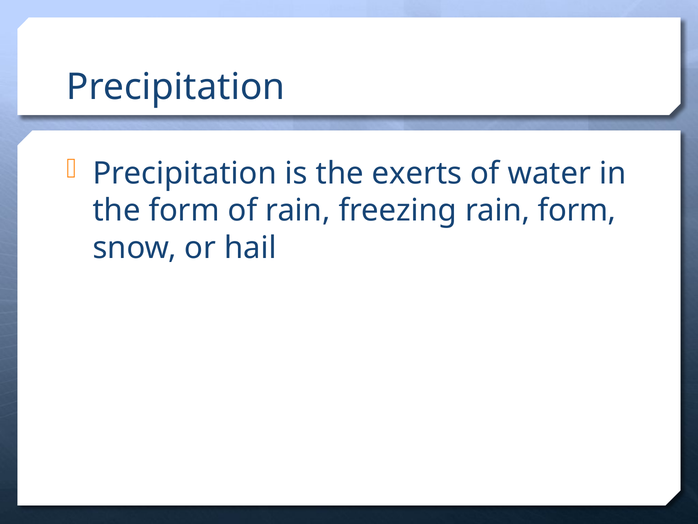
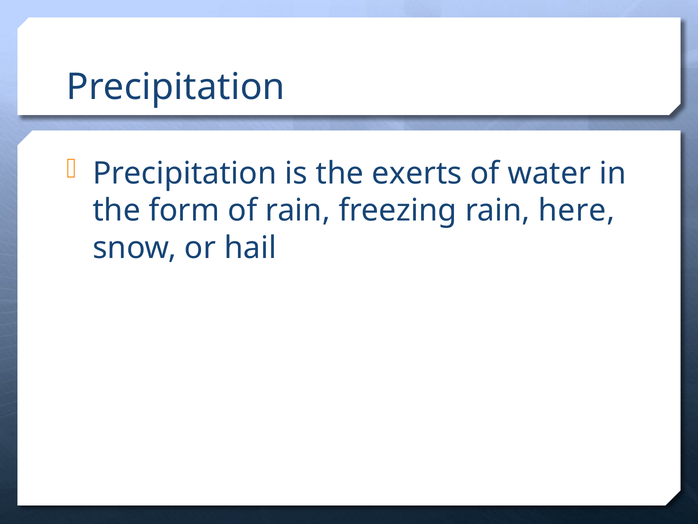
rain form: form -> here (577, 210)
